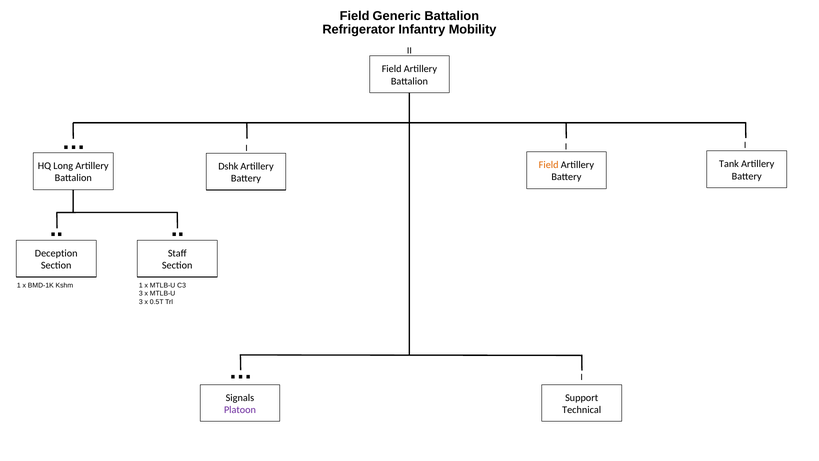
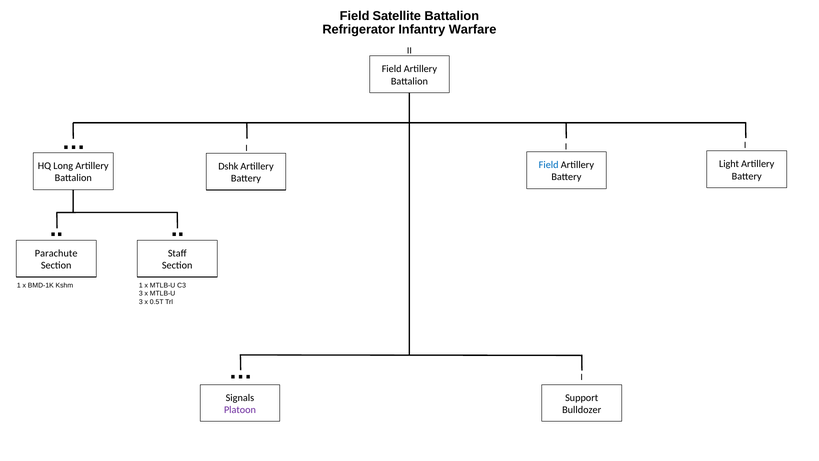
Generic: Generic -> Satellite (397, 16)
Mobility: Mobility -> Warfare (473, 30)
Tank: Tank -> Light (729, 164)
Field colour: orange -> blue (549, 165)
Deception: Deception -> Parachute (56, 253)
Technical: Technical -> Bulldozer (582, 410)
